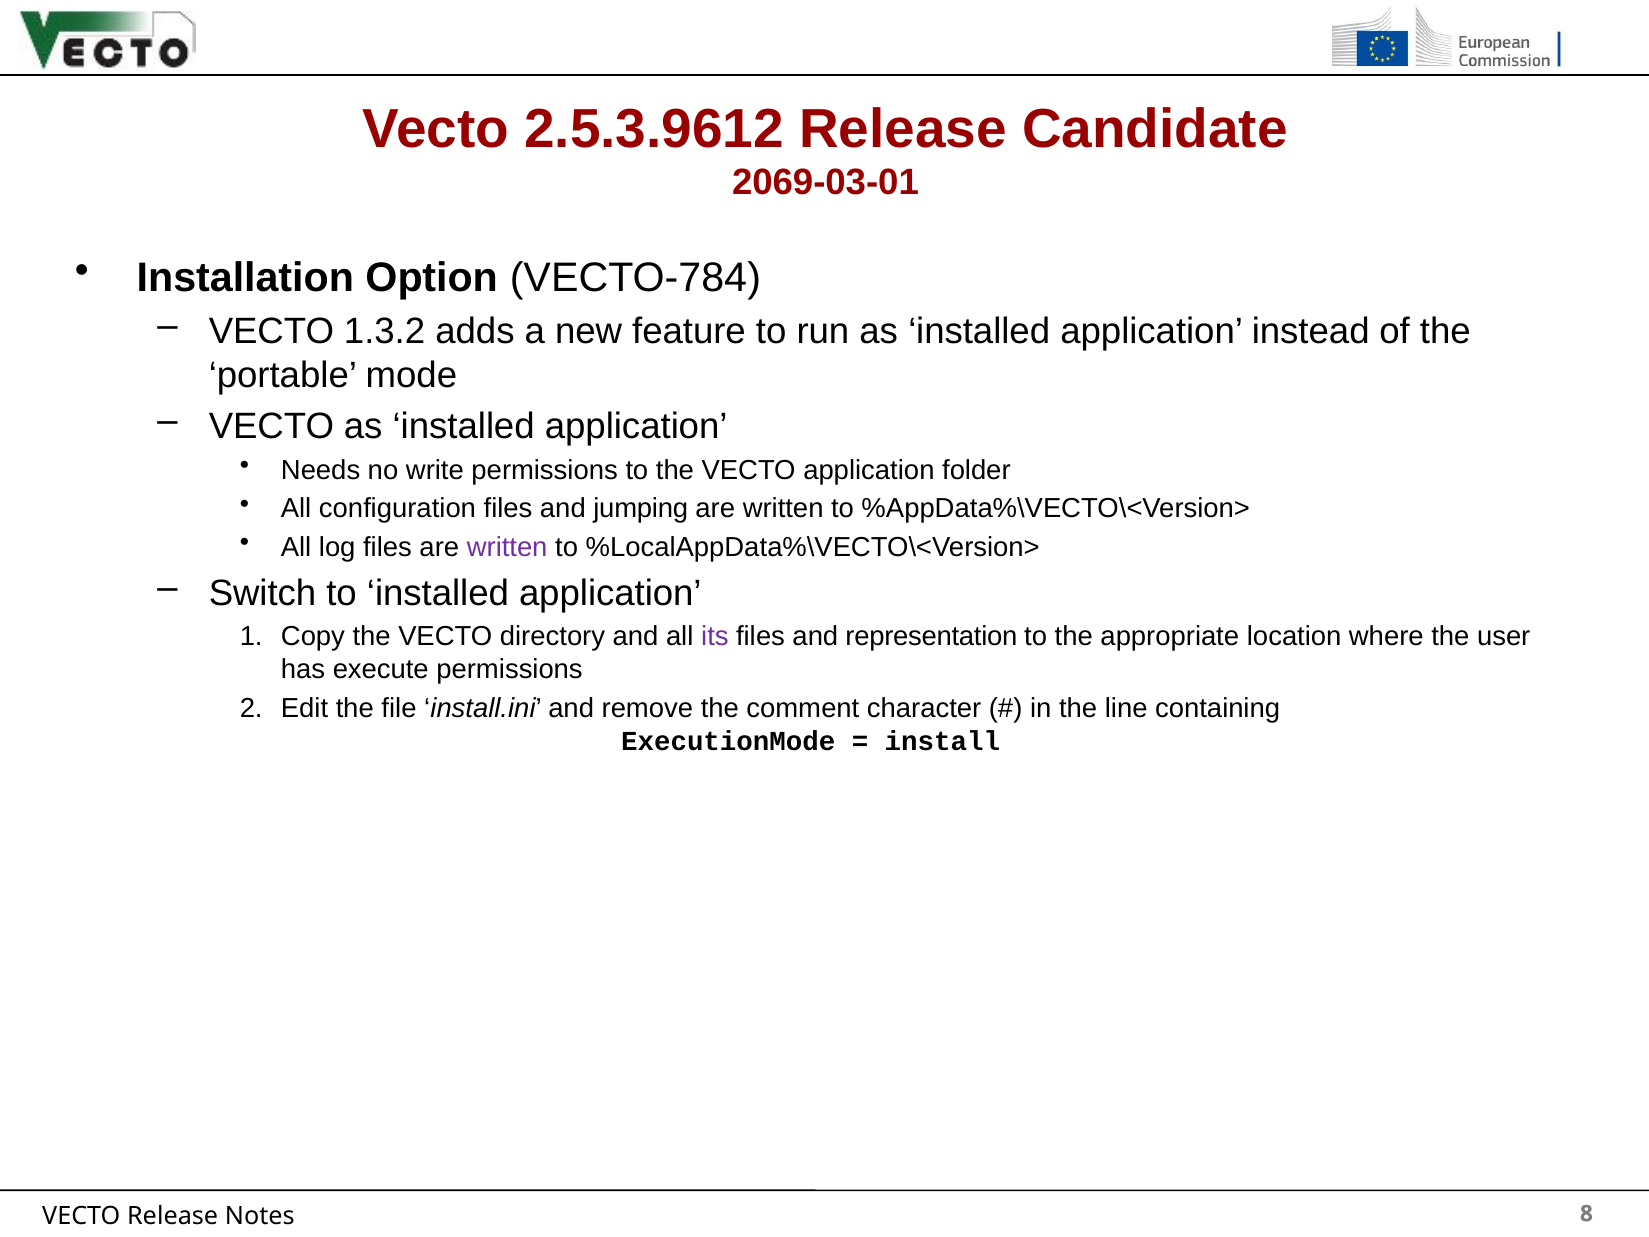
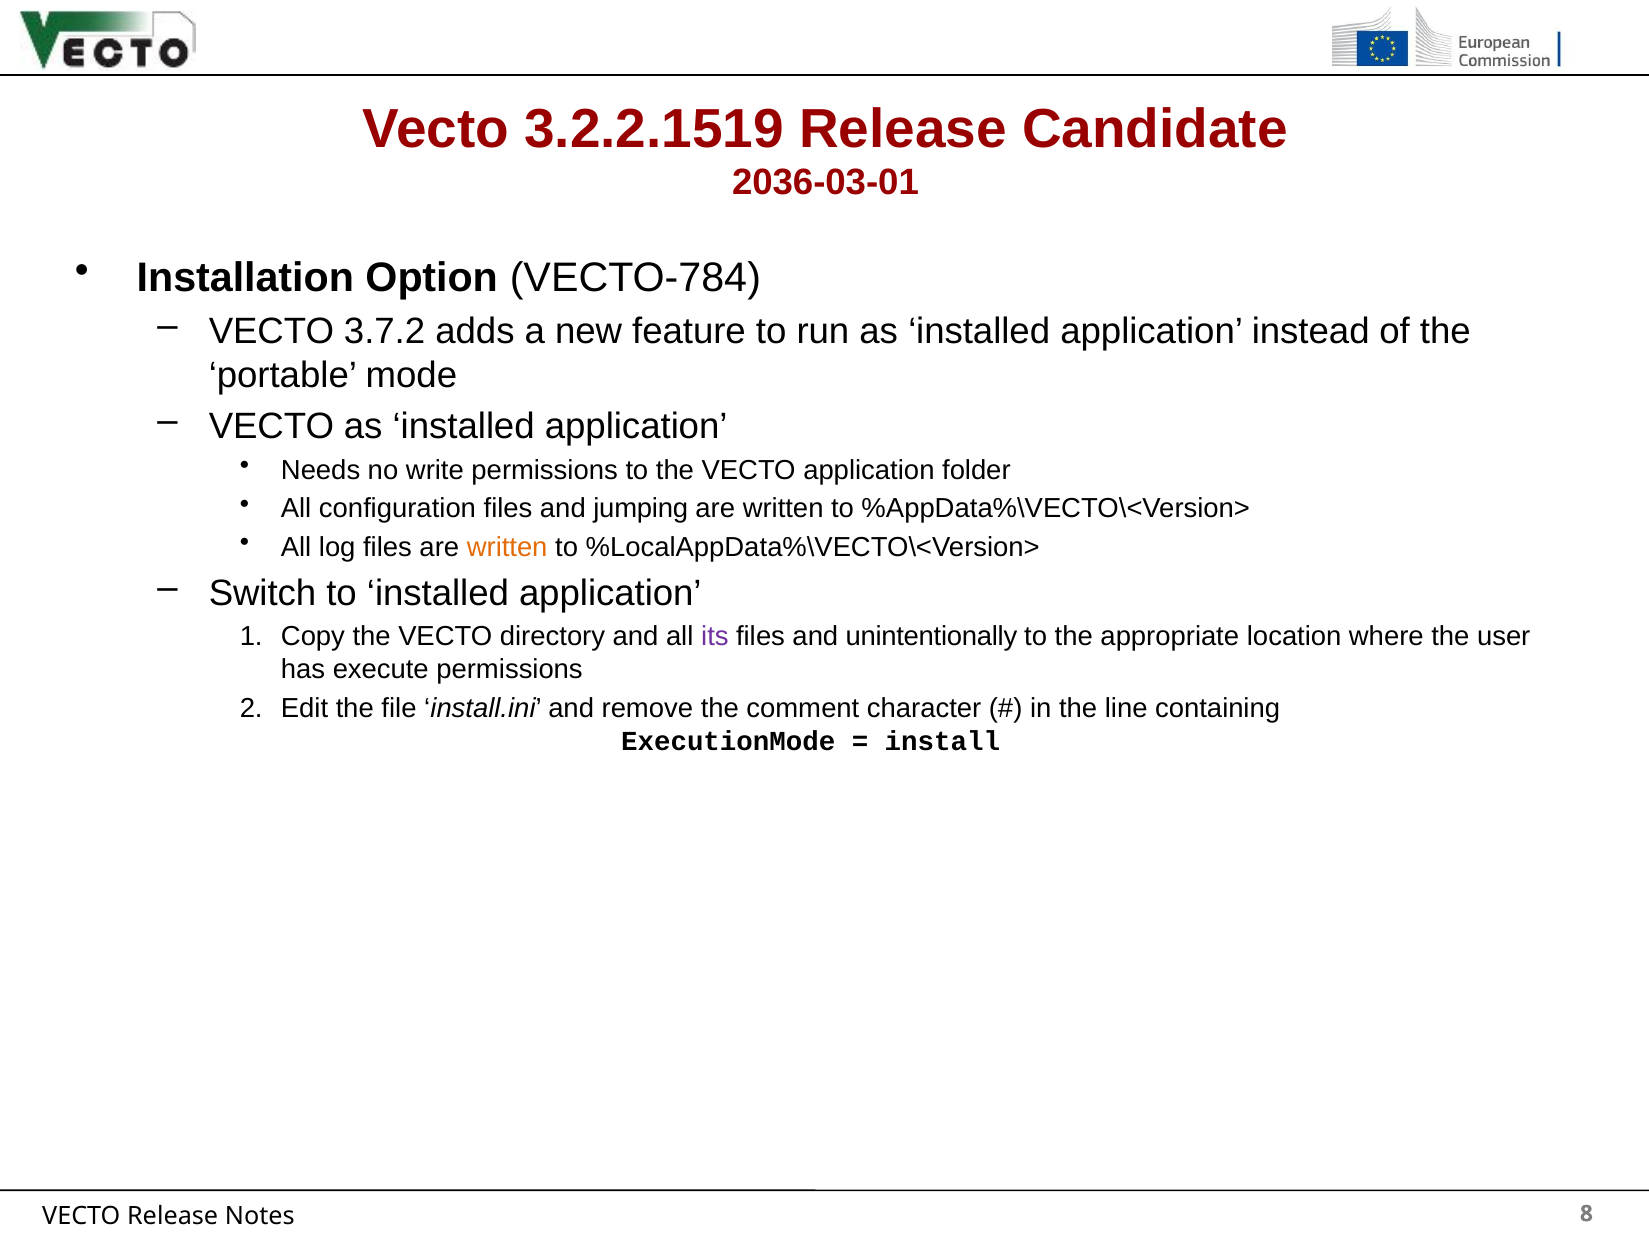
2.5.3.9612: 2.5.3.9612 -> 3.2.2.1519 (654, 129)
2069-03-01: 2069-03-01 -> 2036-03-01 (825, 183)
1.3.2: 1.3.2 -> 3.7.2 (385, 331)
written colour: purple -> orange (507, 547)
representation: representation -> unintentionally (931, 637)
